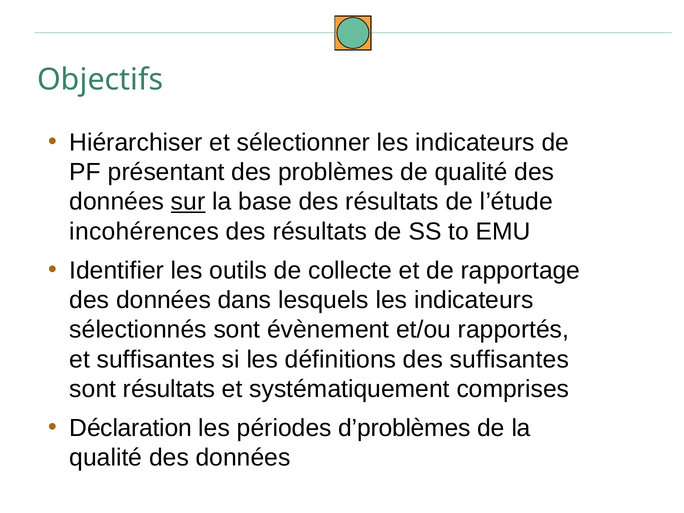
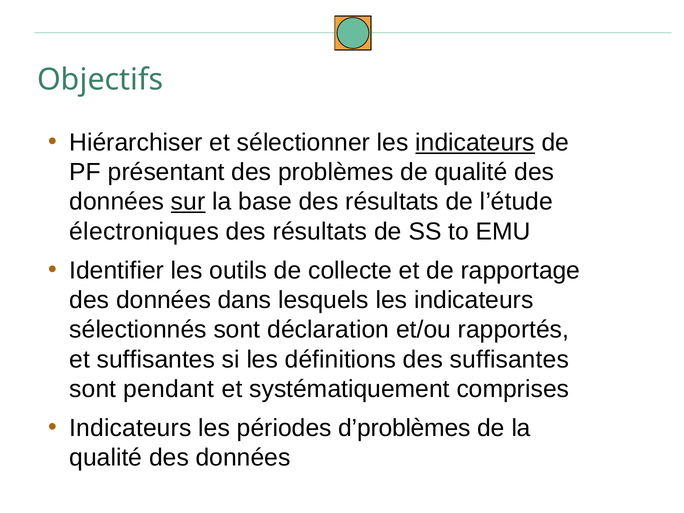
indicateurs underline: none -> present (475, 143)
incohérences: incohérences -> électroniques (144, 231)
évènement: évènement -> déclaration (328, 330)
sont résultats: résultats -> pendant (169, 389)
Déclaration: Déclaration -> Indicateurs (130, 428)
